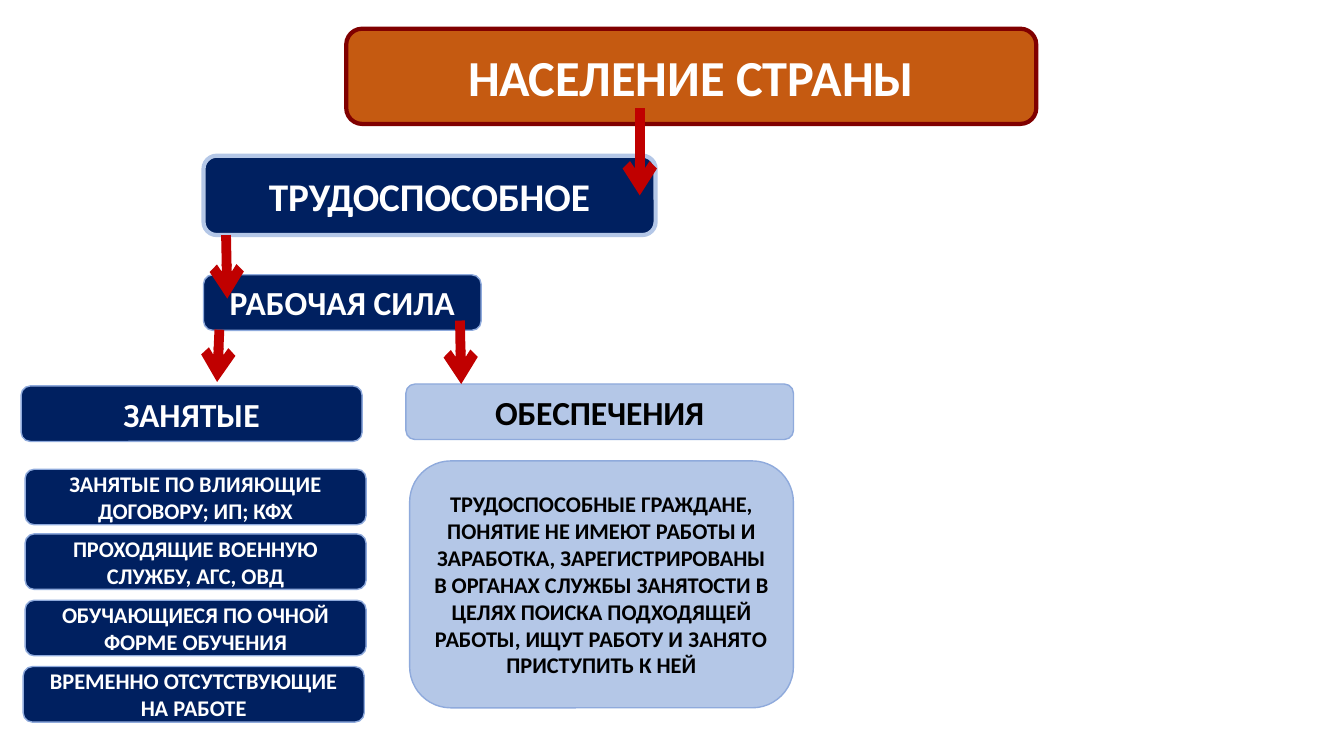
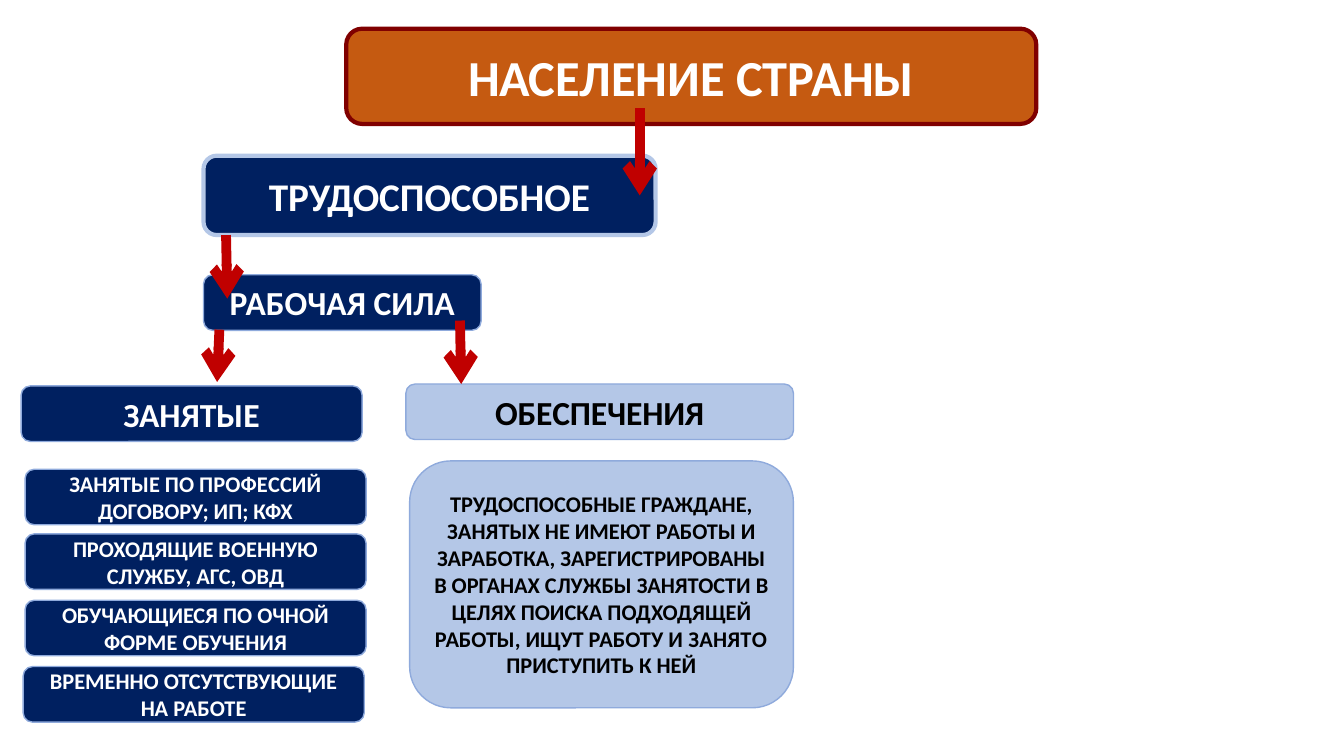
ВЛИЯЮЩИЕ: ВЛИЯЮЩИЕ -> ПРОФЕССИЙ (260, 485)
ПОНЯТИЕ: ПОНЯТИЕ -> ЗАНЯТЫХ (494, 532)
